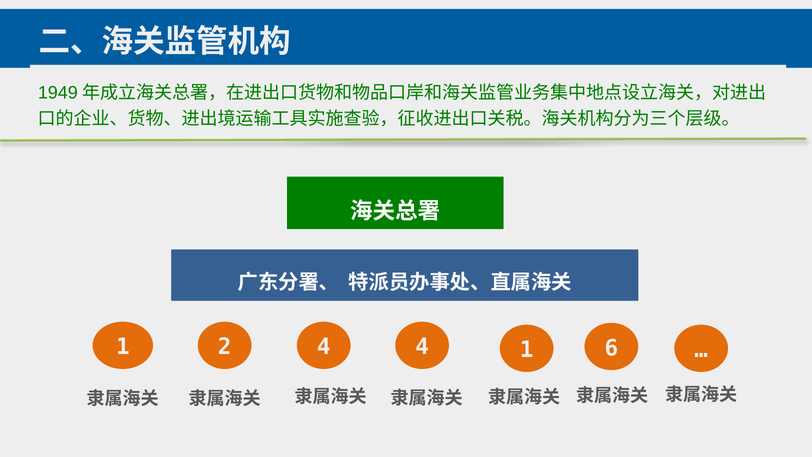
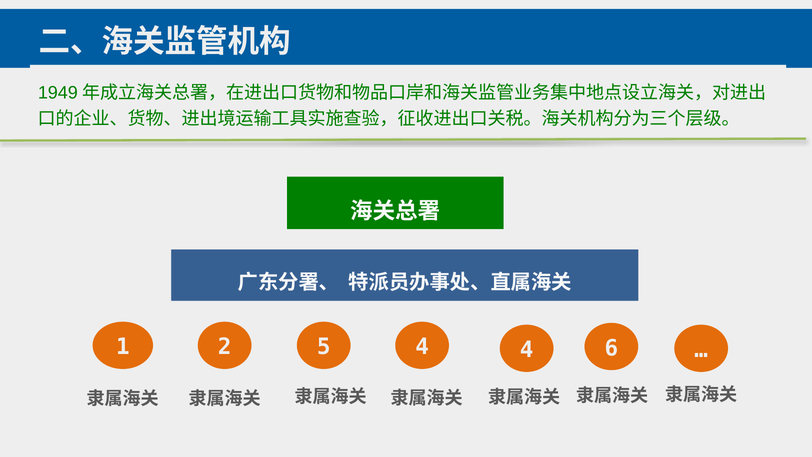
1 4: 4 -> 5 (324, 347)
4 1: 1 -> 4 (527, 350)
